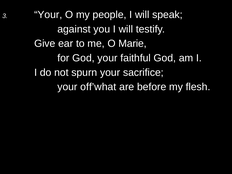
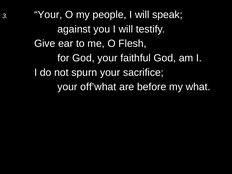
Marie: Marie -> Flesh (132, 44)
flesh: flesh -> what (198, 87)
